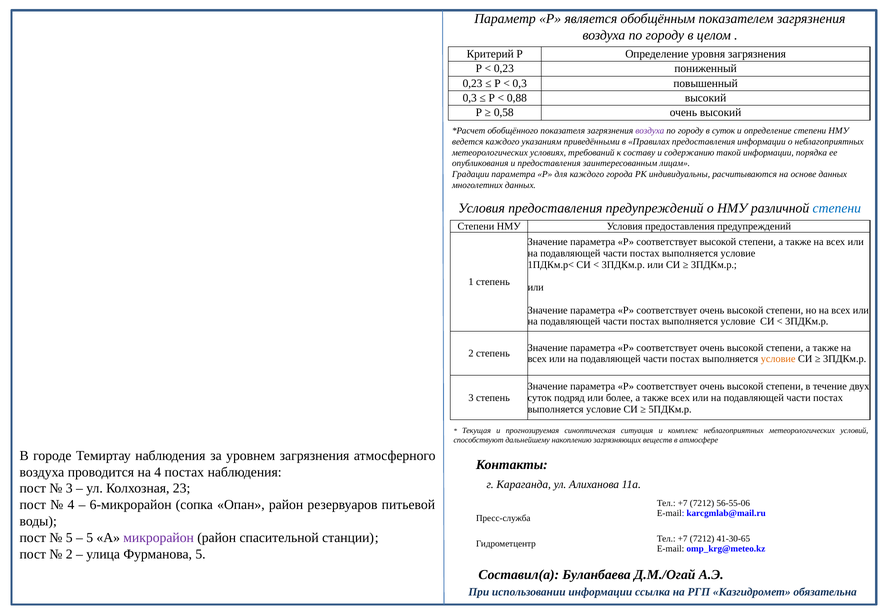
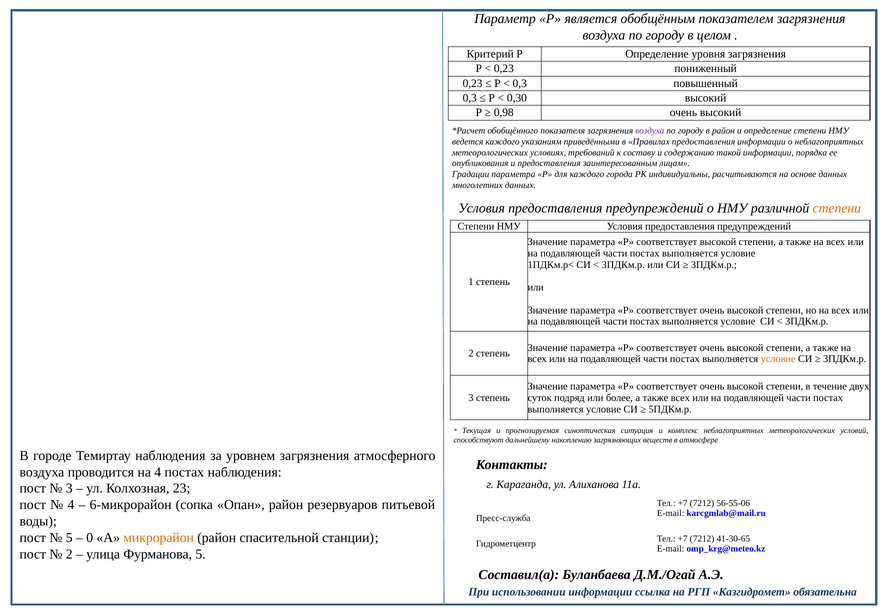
0,88: 0,88 -> 0,30 (517, 98)
0,58: 0,58 -> 0,98 (504, 113)
в суток: суток -> район (723, 131)
степени colour: blue -> orange (837, 208)
5: 5 -> 0 (90, 537)
микрорайон colour: purple -> orange (159, 537)
